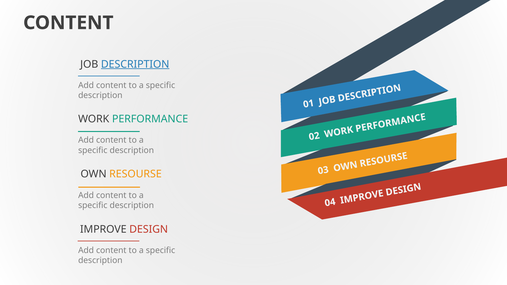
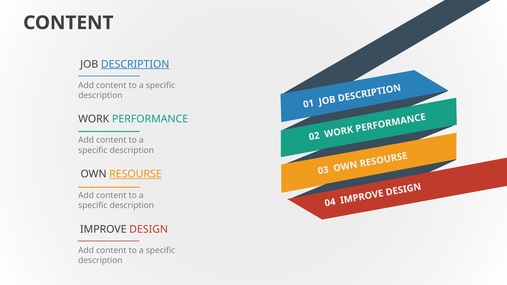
RESOURSE underline: none -> present (135, 174)
